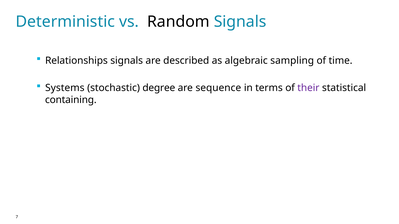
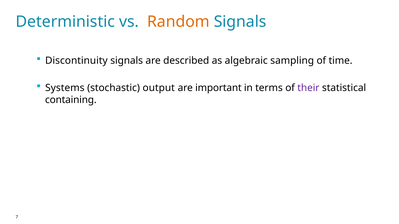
Random colour: black -> orange (178, 22)
Relationships: Relationships -> Discontinuity (76, 61)
degree: degree -> output (159, 88)
sequence: sequence -> important (218, 88)
